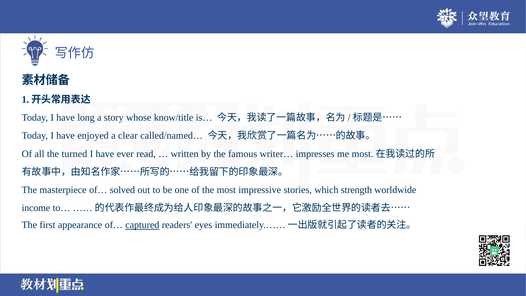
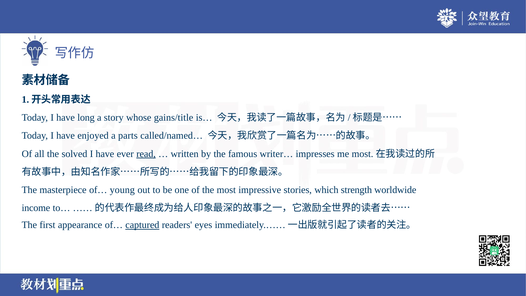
know/title: know/title -> gains/title (174, 118)
clear: clear -> parts (128, 136)
turned: turned -> solved (74, 154)
read underline: none -> present (146, 154)
solved: solved -> young (122, 190)
